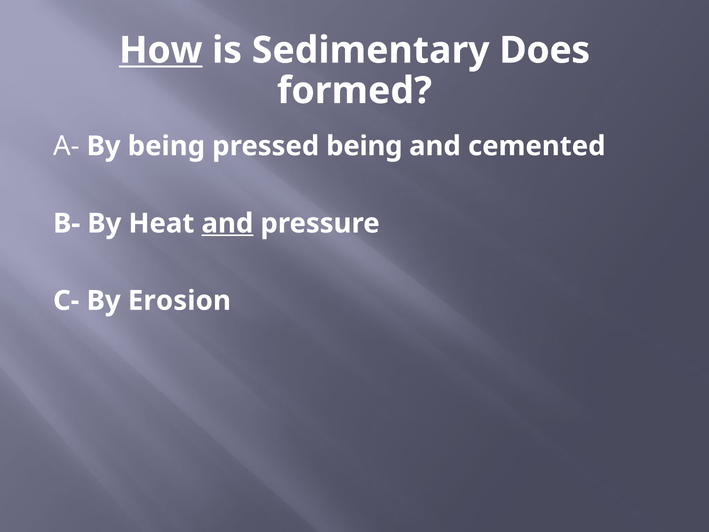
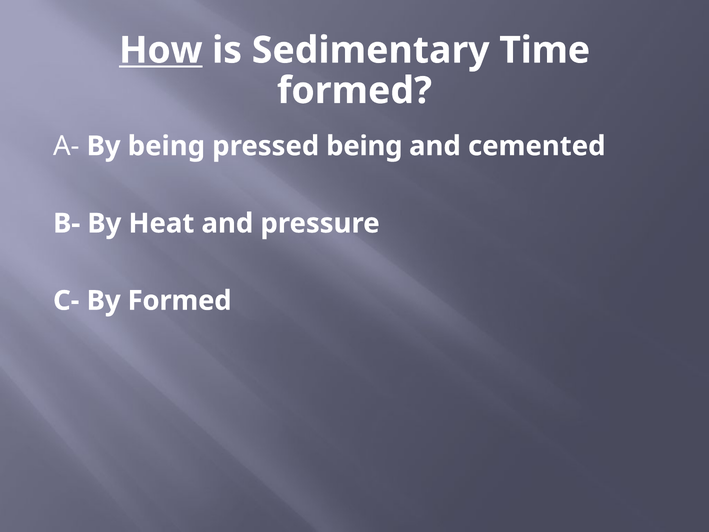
Does: Does -> Time (545, 50)
and underline: present -> none (227, 223)
By Erosion: Erosion -> Formed (180, 301)
